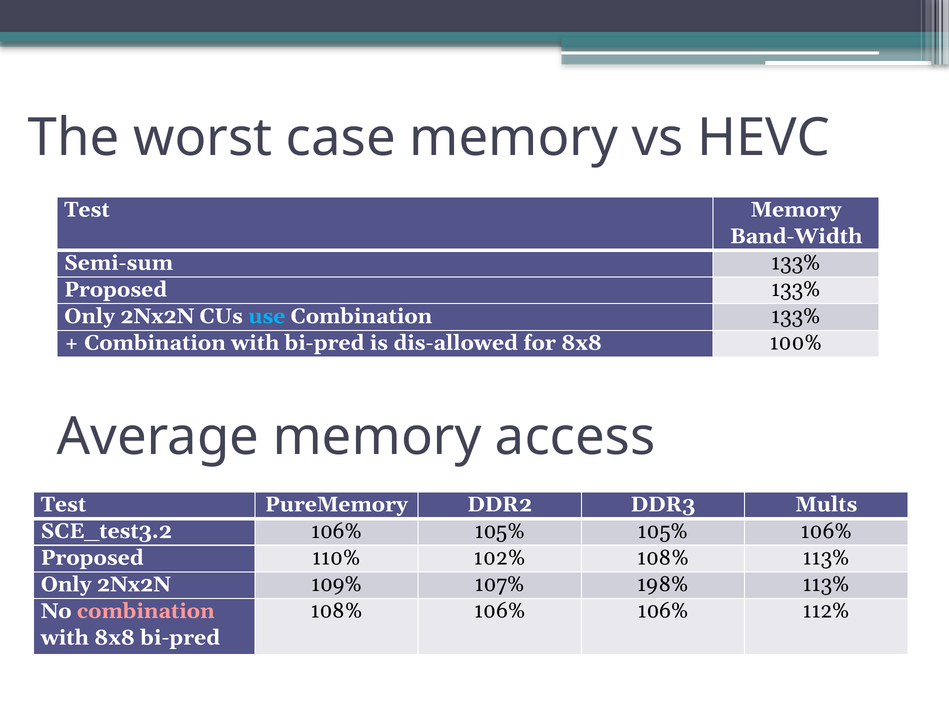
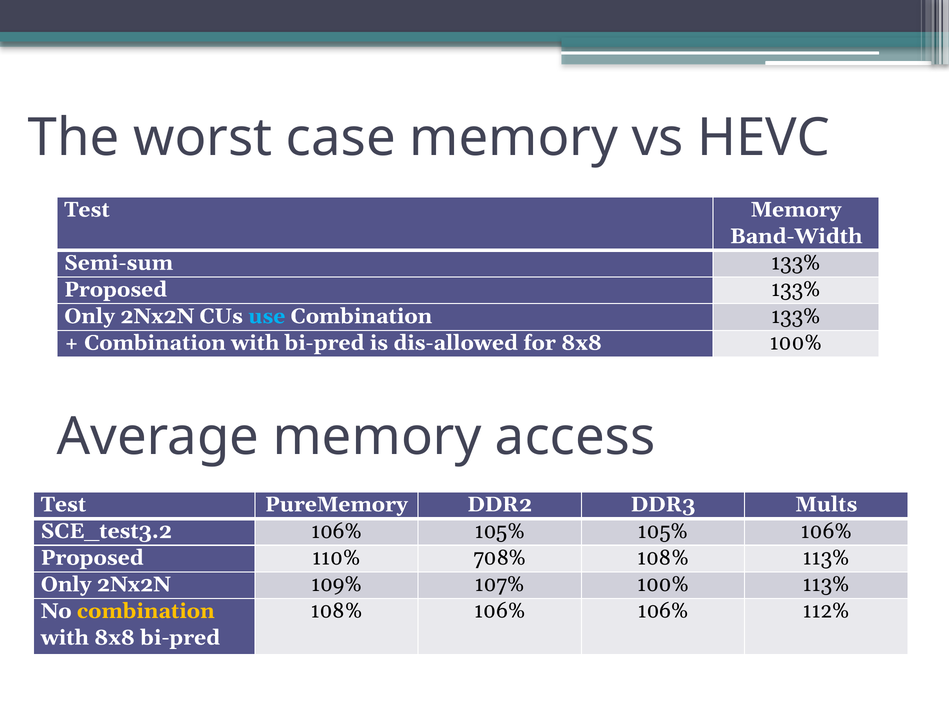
102%: 102% -> 708% (500, 558)
107% 198%: 198% -> 100% (663, 584)
combination colour: pink -> yellow (146, 611)
